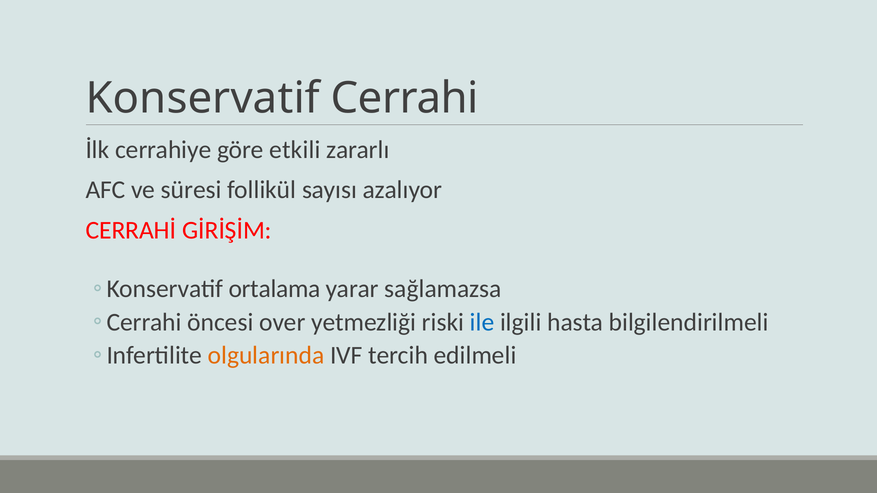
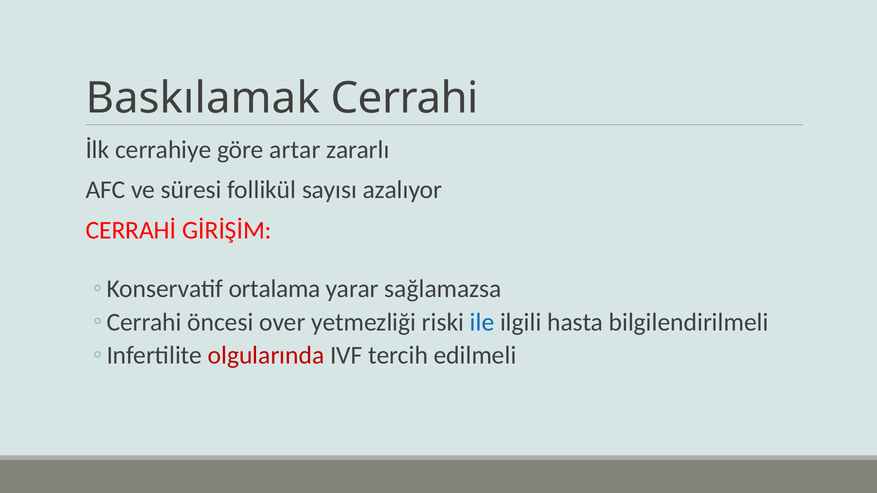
Konservatif: Konservatif -> Baskılamak (203, 98)
etkili: etkili -> artar (295, 150)
olgularında colour: orange -> red (266, 355)
